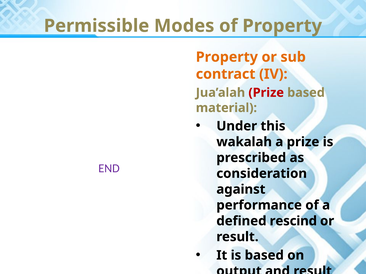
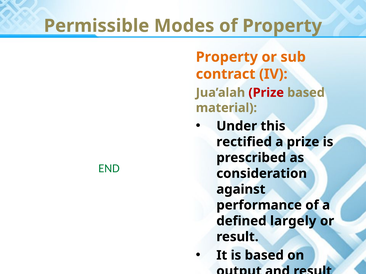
wakalah: wakalah -> rectified (244, 142)
END colour: purple -> green (109, 169)
rescind: rescind -> largely (293, 221)
